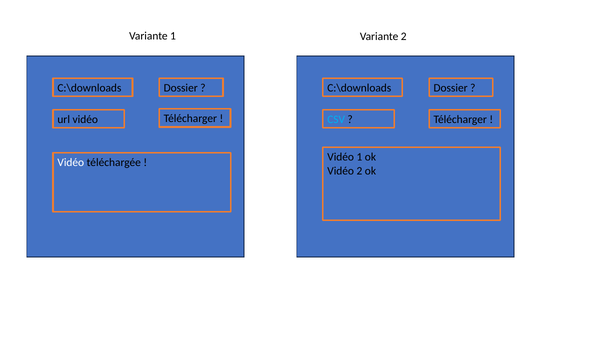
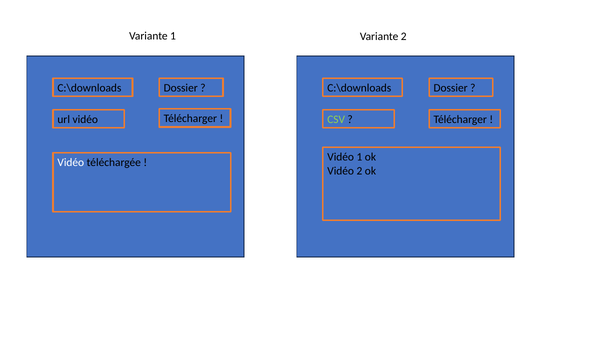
CSV colour: light blue -> light green (336, 119)
